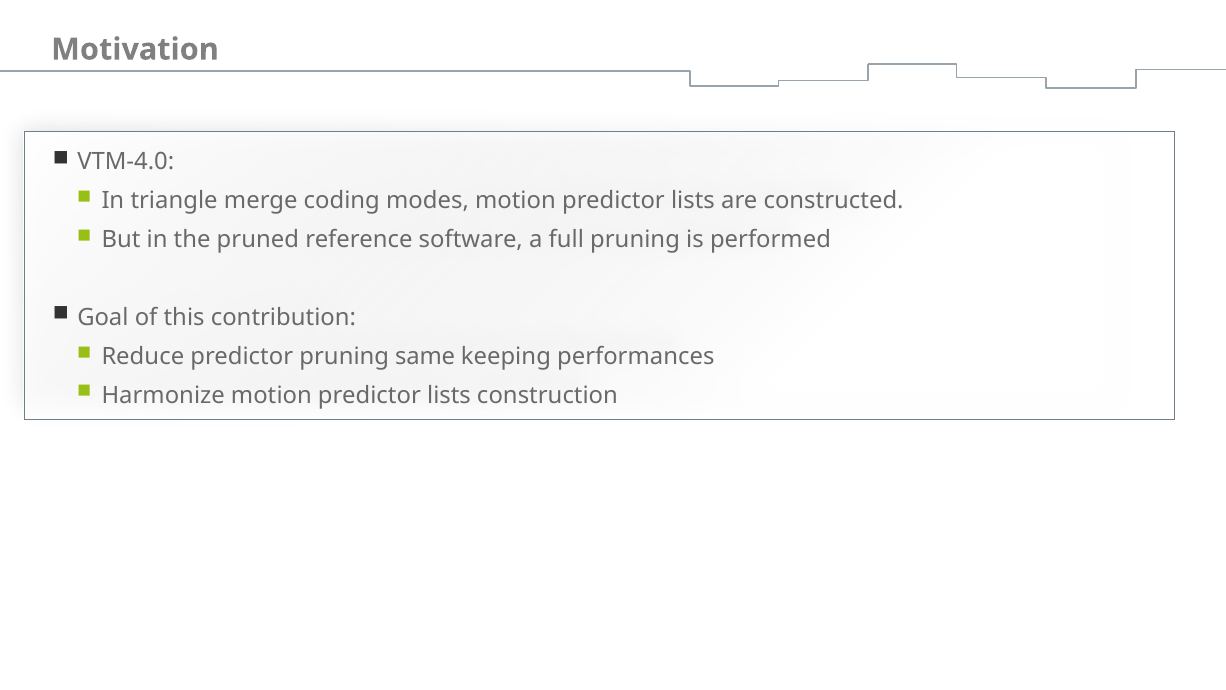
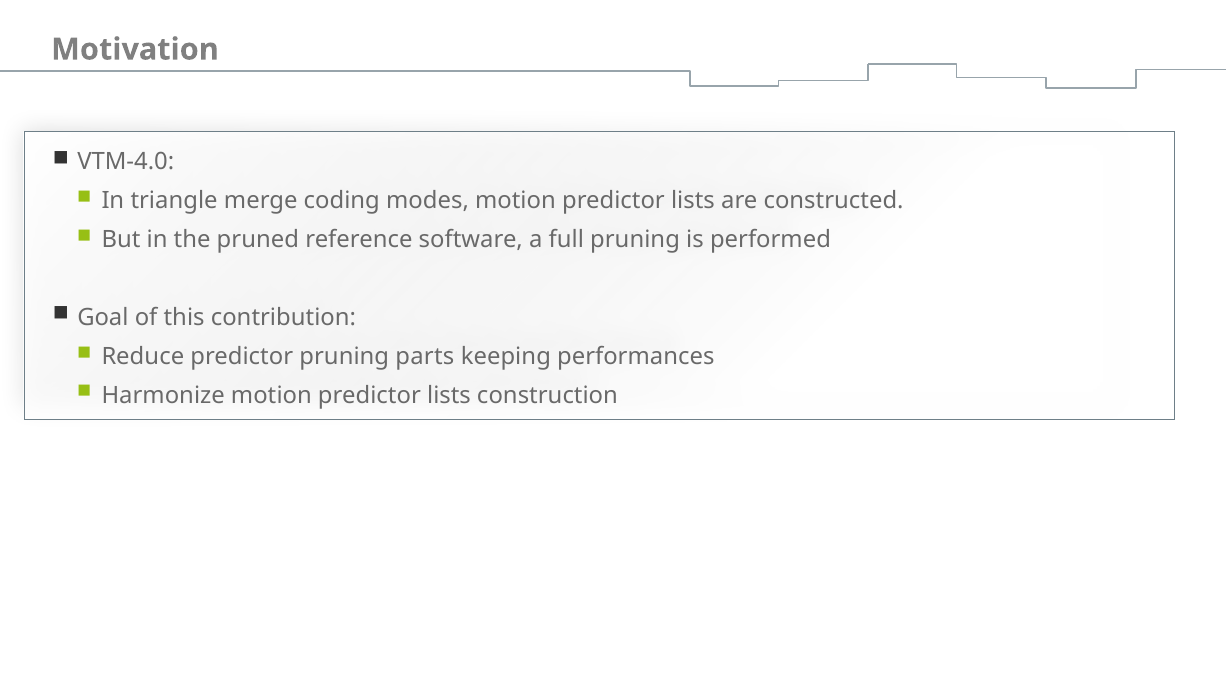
same: same -> parts (425, 356)
